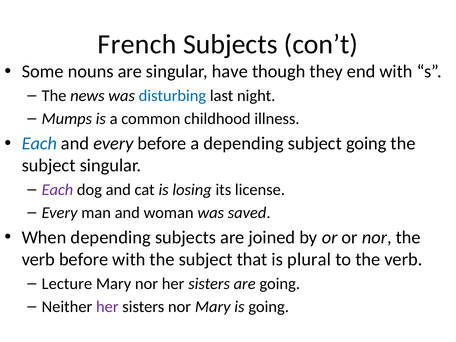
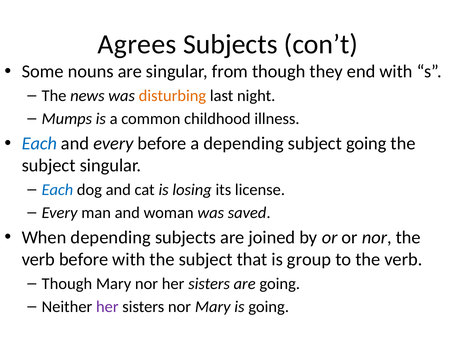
French: French -> Agrees (137, 44)
have: have -> from (230, 72)
disturbing colour: blue -> orange (172, 96)
Each colour: purple -> blue (57, 190)
plural: plural -> group (309, 260)
Lecture: Lecture -> Though (67, 284)
